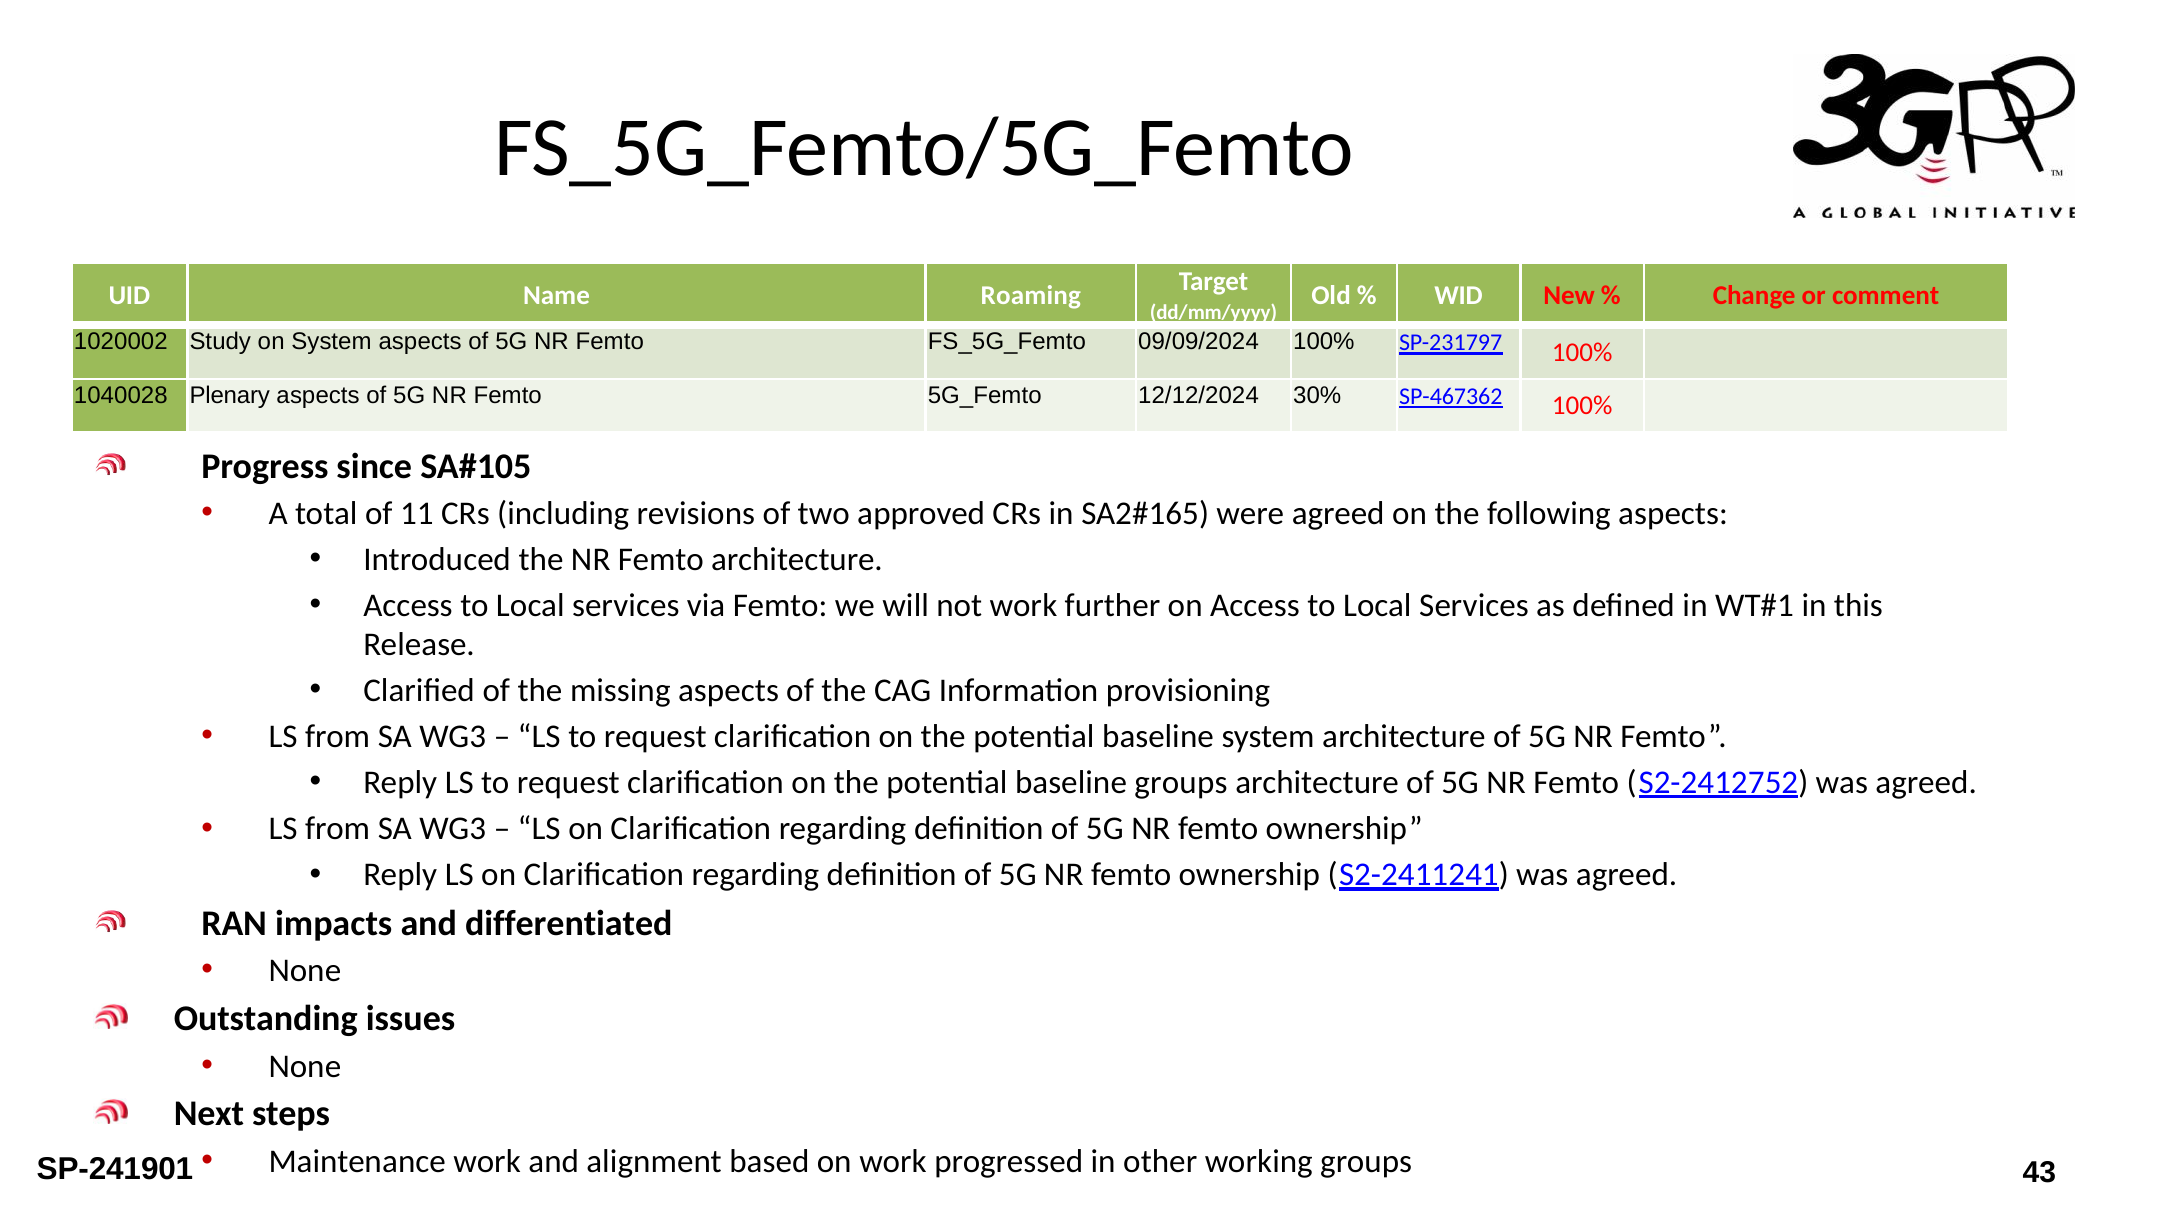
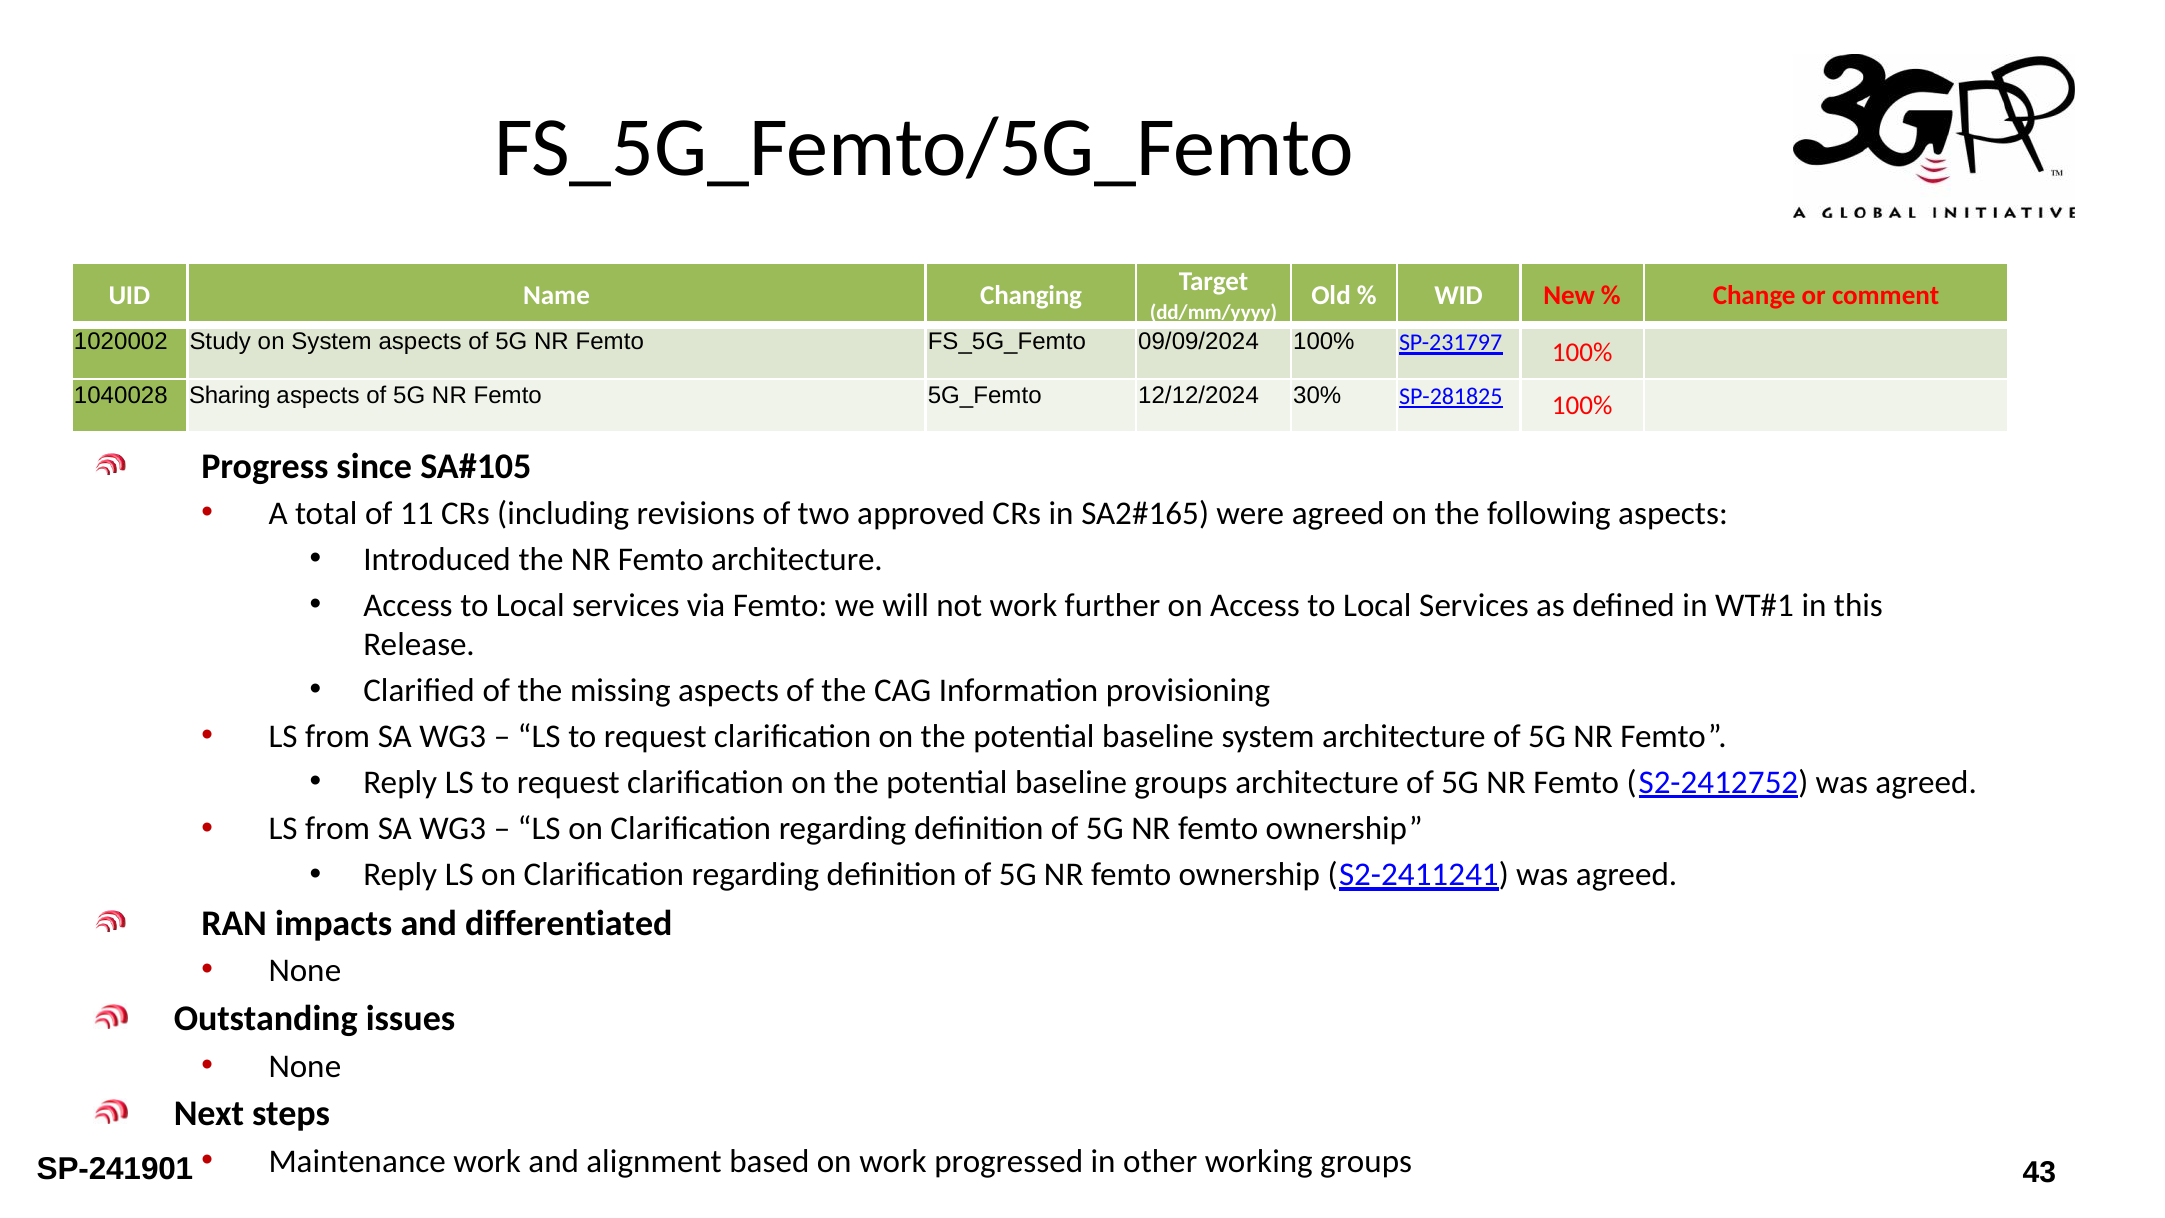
Roaming: Roaming -> Changing (1031, 295)
Plenary: Plenary -> Sharing (230, 395)
SP-467362: SP-467362 -> SP-281825 (1451, 396)
